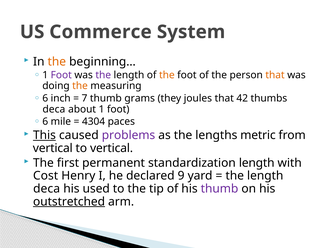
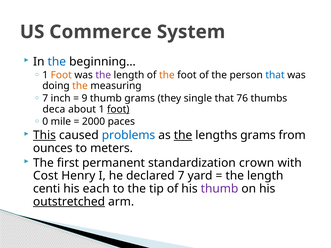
the colour: orange -> blue (57, 62)
Foot colour: purple -> orange (61, 75)
that colour: orange -> blue (275, 75)
6: 6 -> 7 (45, 98)
7: 7 -> 9 (85, 98)
joules: joules -> single (198, 98)
42: 42 -> 76 (242, 98)
foot underline: none -> present (118, 109)
6: 6 -> 0 (45, 122)
4304: 4304 -> 2000 (94, 122)
problems colour: purple -> blue (129, 135)
the underline: none -> present (183, 135)
lengths metric: metric -> grams (258, 135)
vertical: vertical -> ounces (53, 148)
to vertical: vertical -> meters (112, 148)
standardization length: length -> crown (257, 163)
declared 9: 9 -> 7 (181, 176)
deca: deca -> centi (47, 189)
used: used -> each (96, 189)
